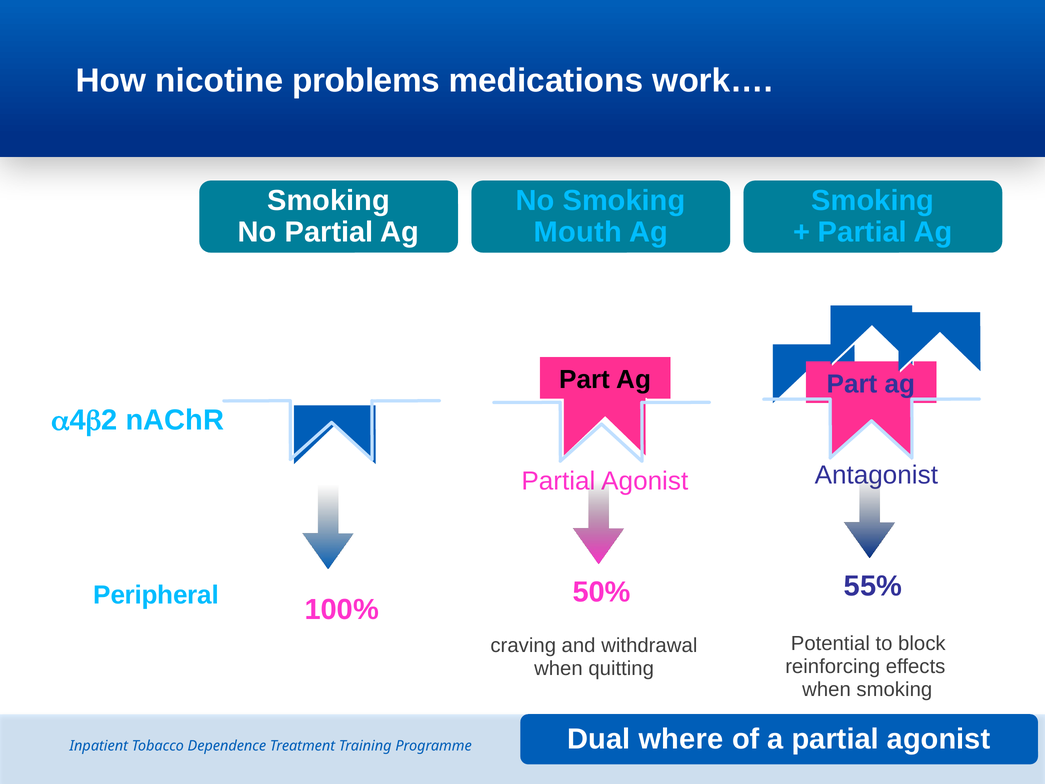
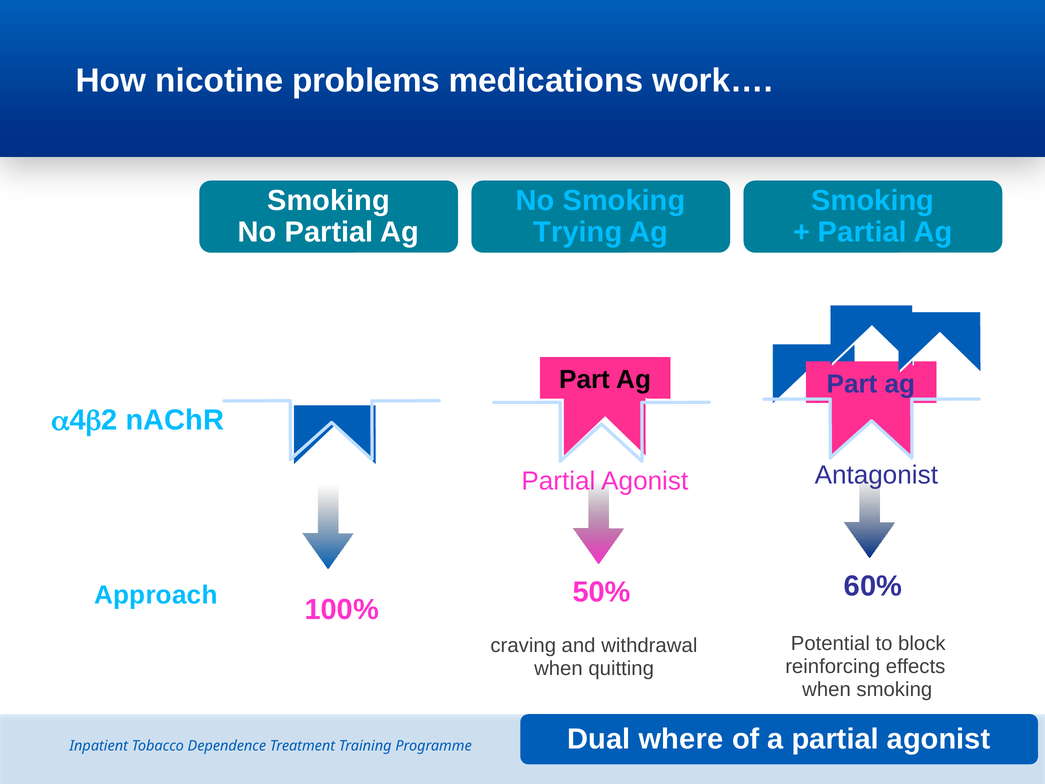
Mouth: Mouth -> Trying (578, 232)
55%: 55% -> 60% (873, 586)
Peripheral: Peripheral -> Approach (156, 595)
